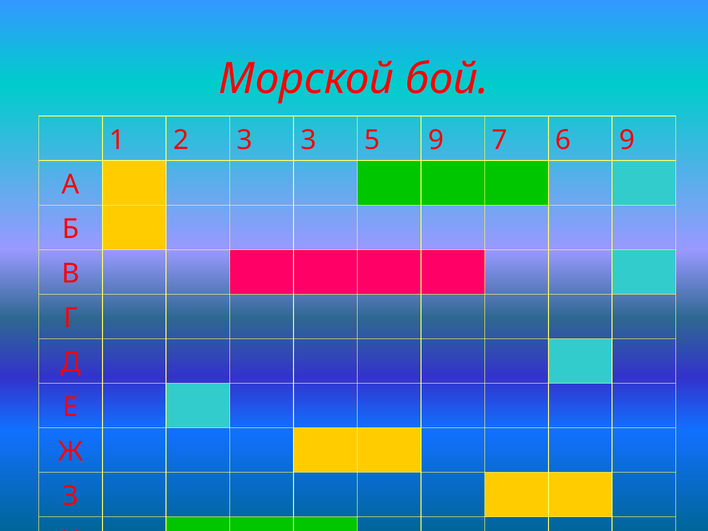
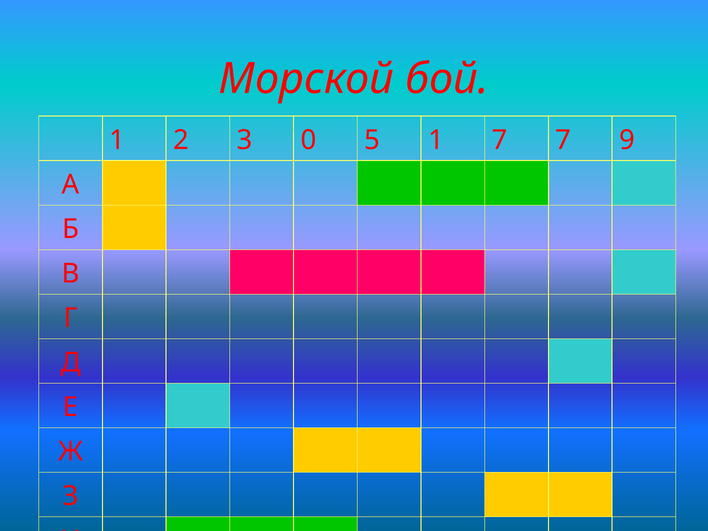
3 3: 3 -> 0 (309, 140)
5 9: 9 -> 1 (436, 140)
7 6: 6 -> 7 (563, 140)
